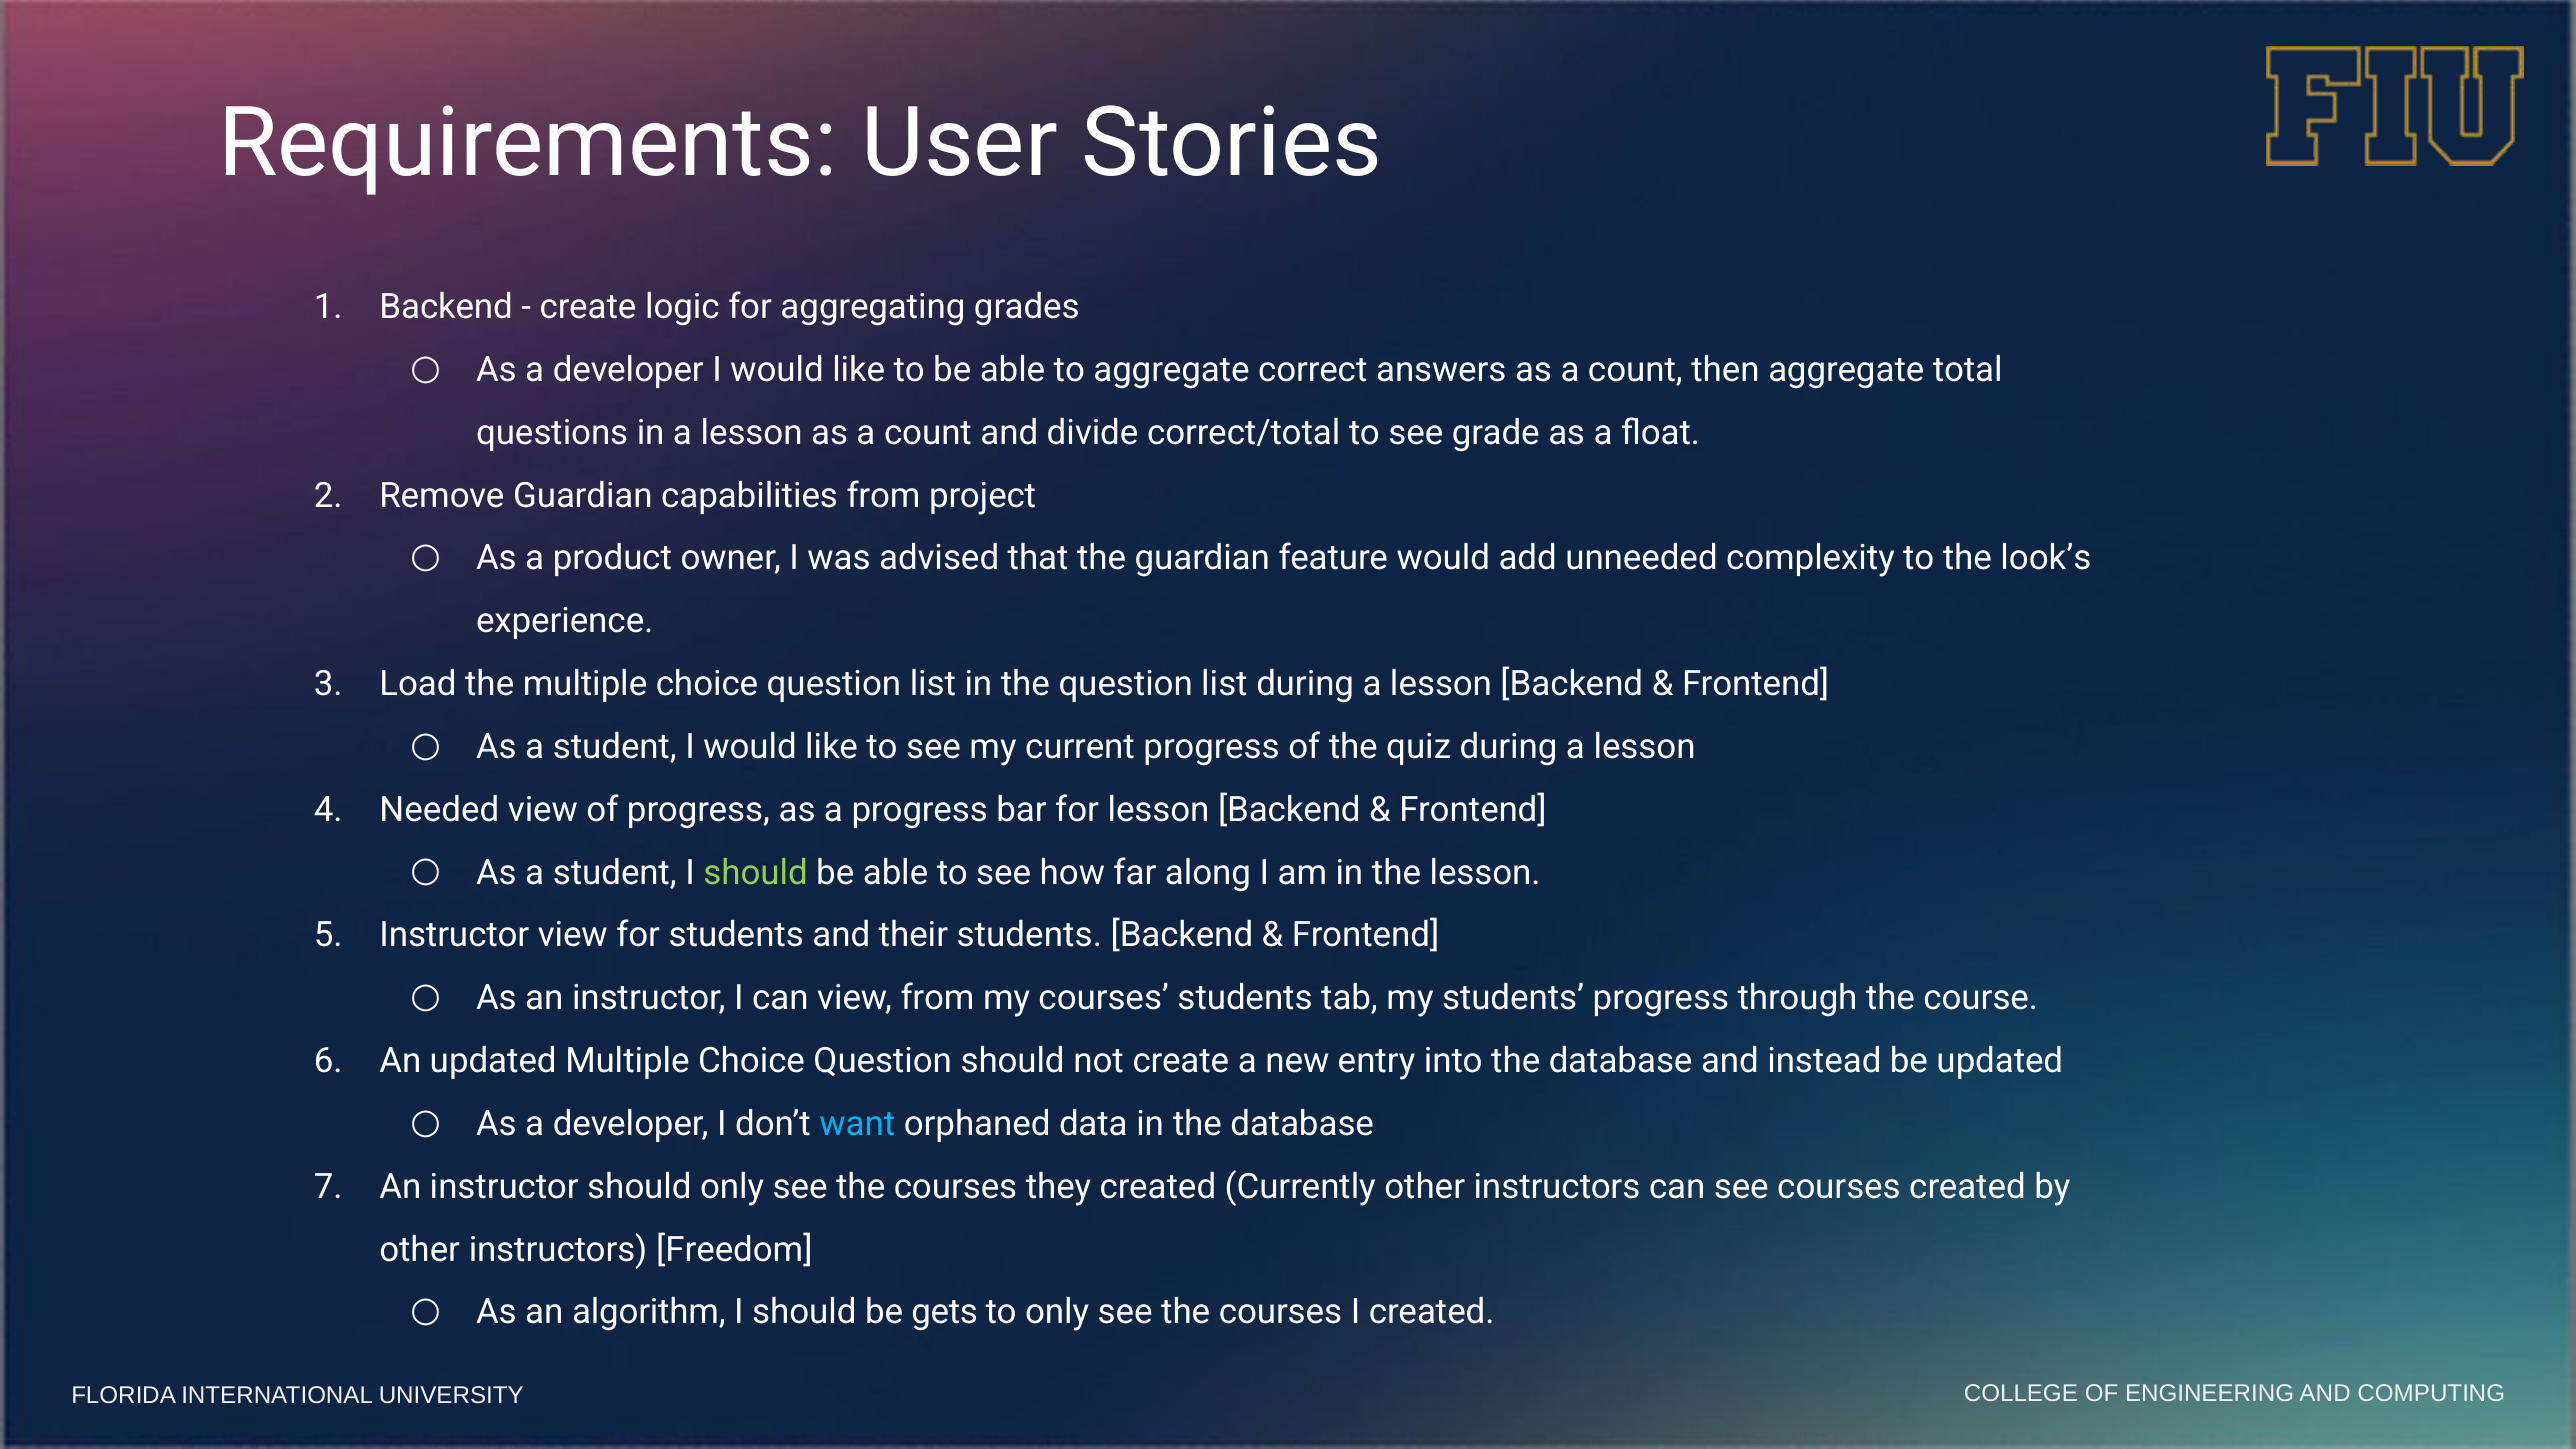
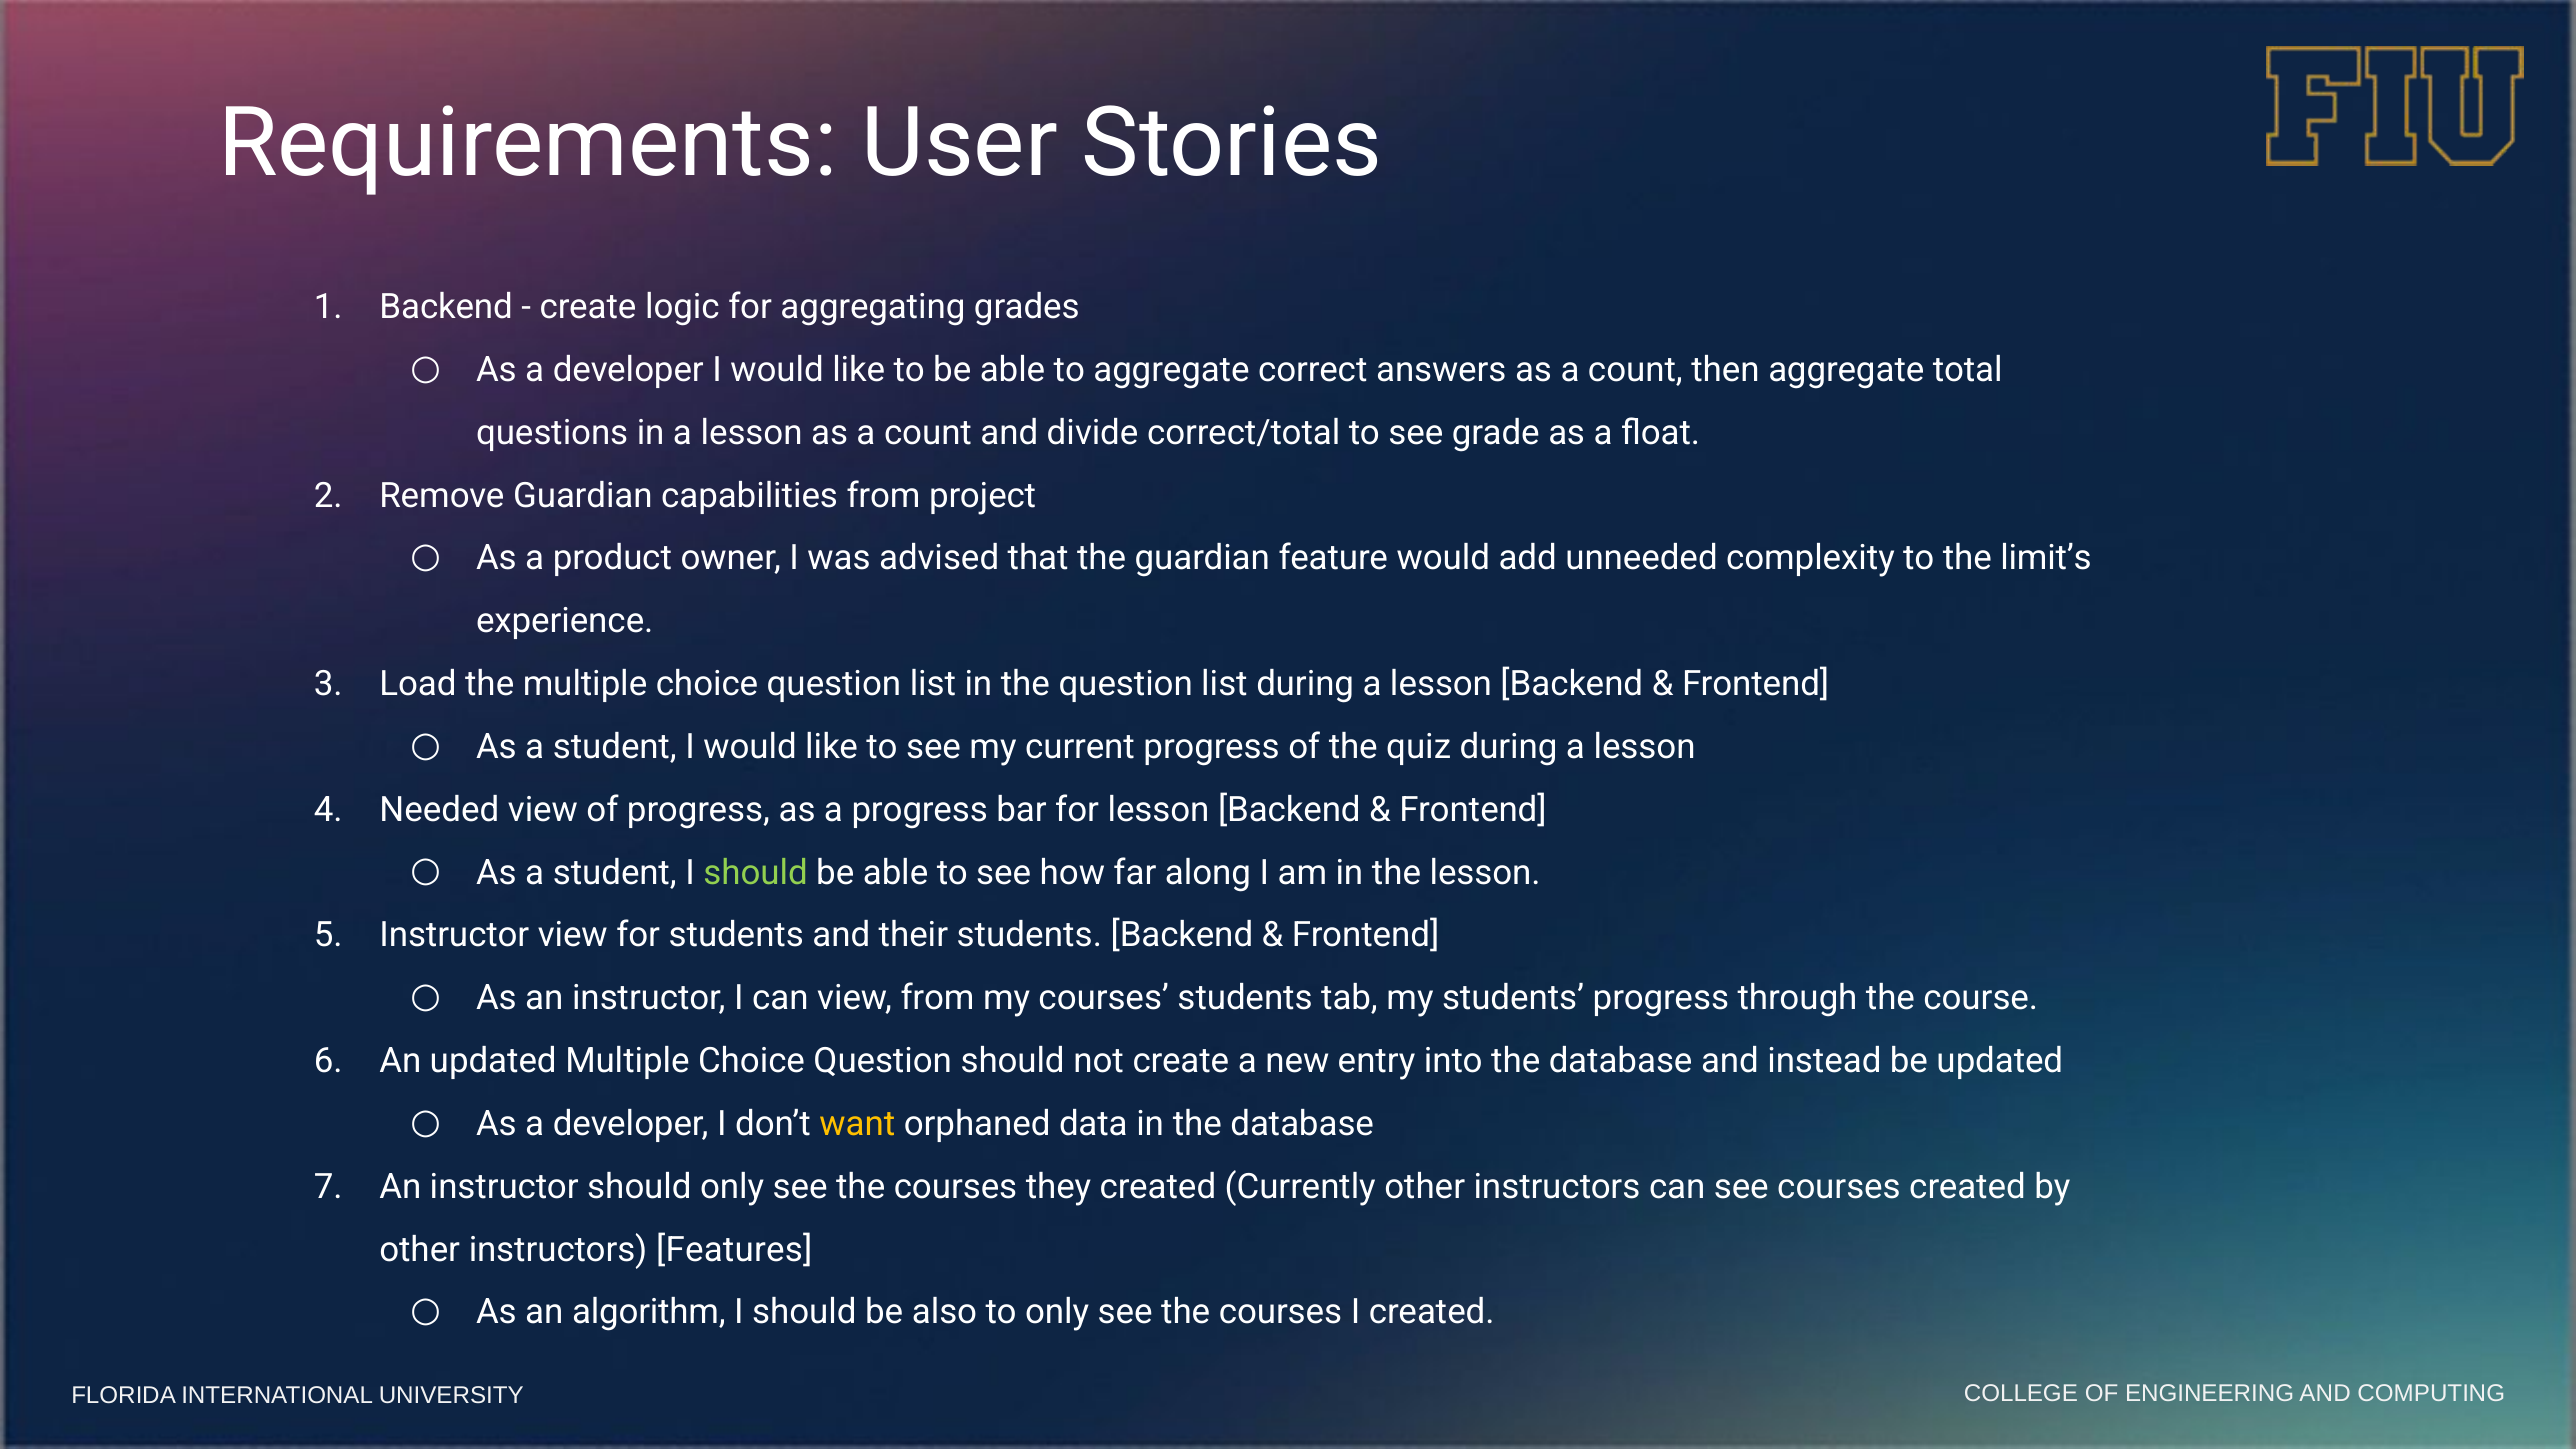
look’s: look’s -> limit’s (2046, 559)
want colour: light blue -> yellow (857, 1124)
Freedom: Freedom -> Features (734, 1250)
gets: gets -> also (945, 1313)
